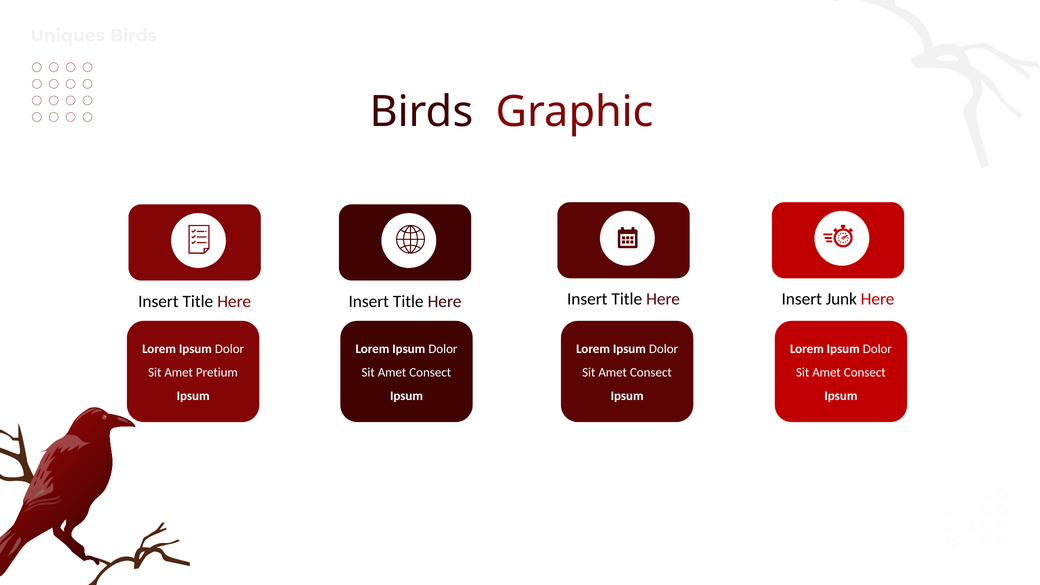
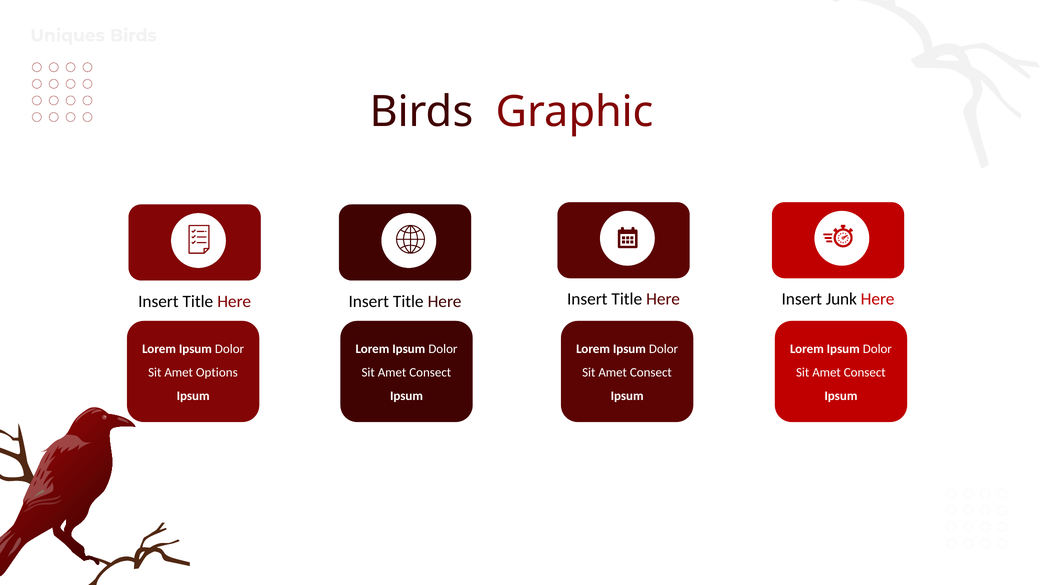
Pretium: Pretium -> Options (217, 373)
